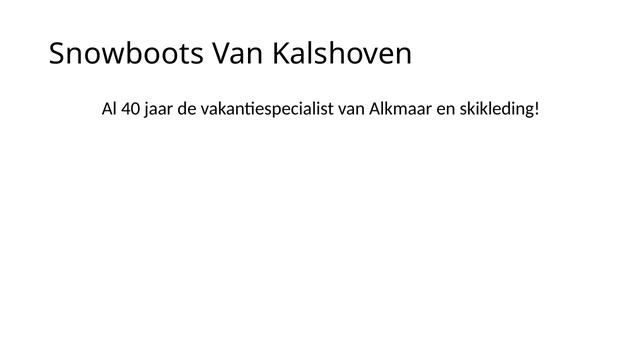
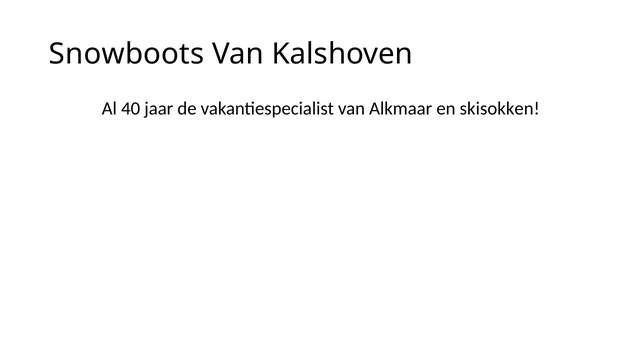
skikleding: skikleding -> skisokken (500, 109)
